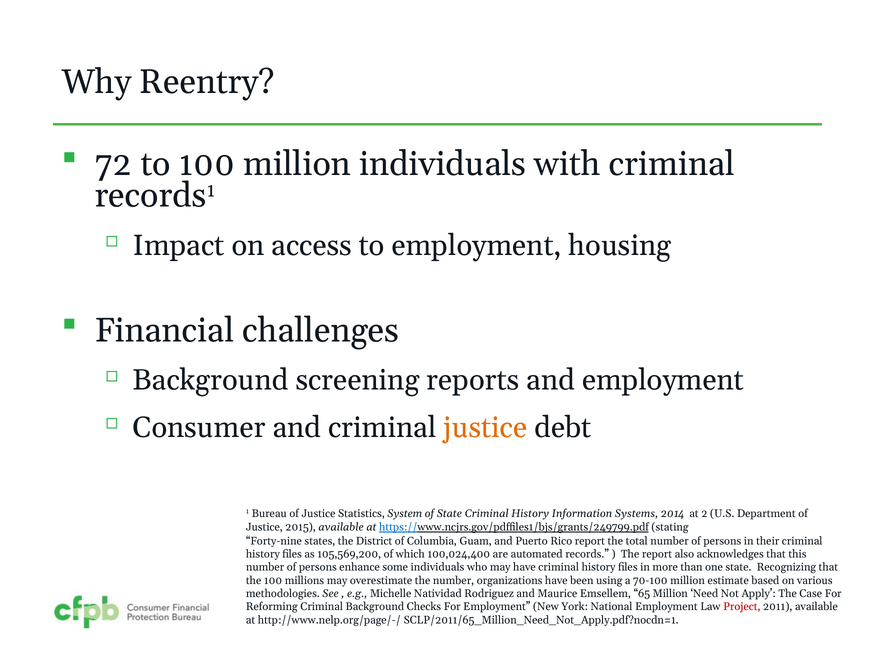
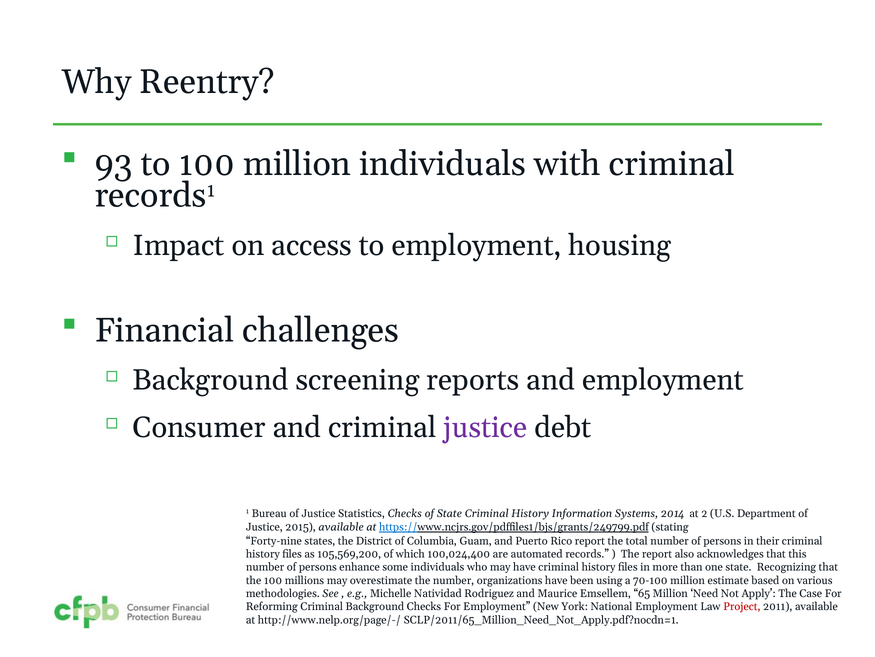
72: 72 -> 93 (114, 164)
justice colour: orange -> purple (485, 427)
Statistics System: System -> Checks (405, 513)
